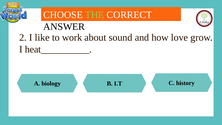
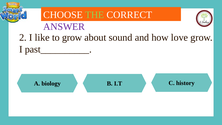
ANSWER colour: black -> purple (64, 27)
to work: work -> grow (72, 37)
heat__________: heat__________ -> past__________ (58, 49)
